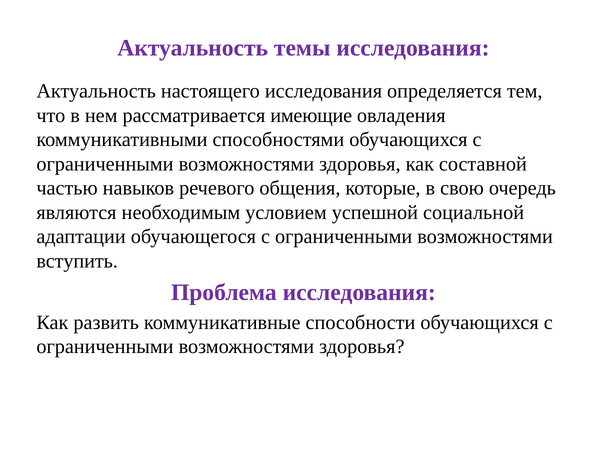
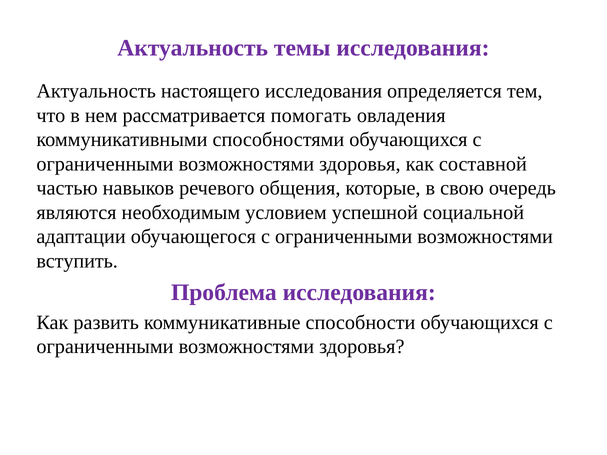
имеющие: имеющие -> помогать (311, 116)
